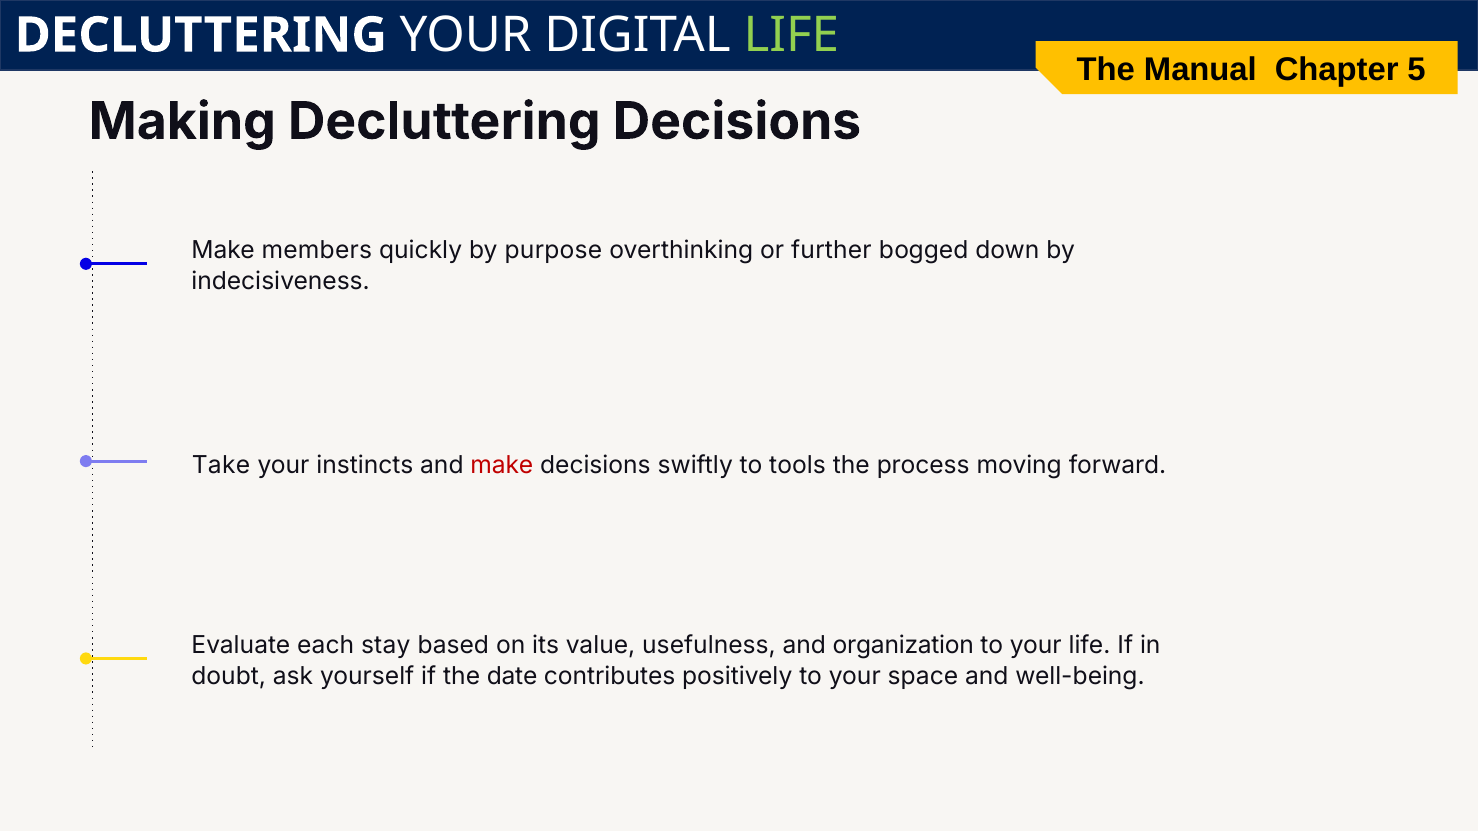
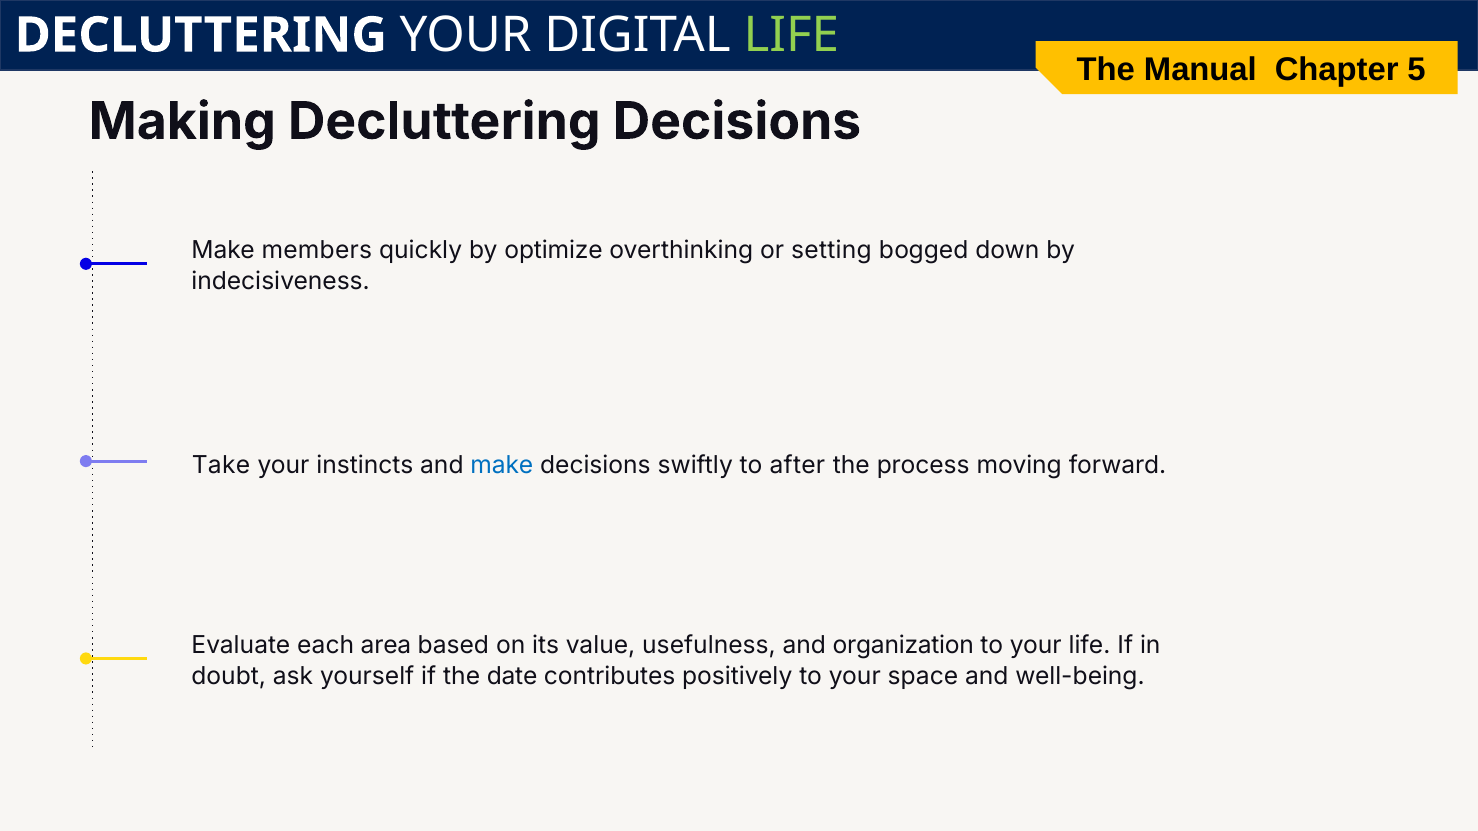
purpose: purpose -> optimize (554, 251)
further: further -> setting (831, 251)
make colour: red -> blue (502, 465)
tools: tools -> after (797, 465)
stay: stay -> area (386, 646)
